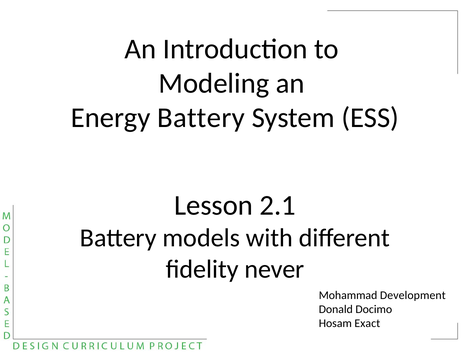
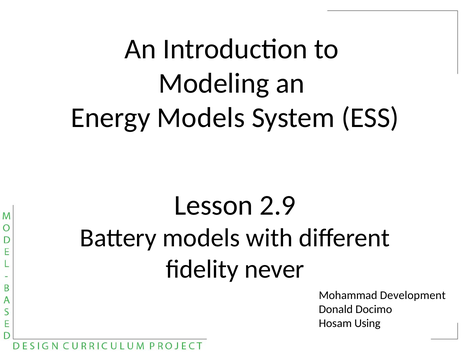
Energy Battery: Battery -> Models (201, 118)
2.1: 2.1 -> 2.9 (278, 206)
Exact: Exact -> Using (367, 324)
